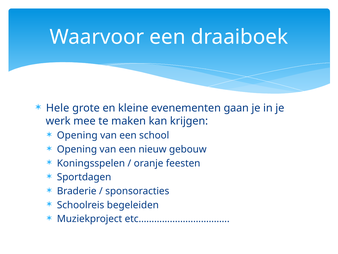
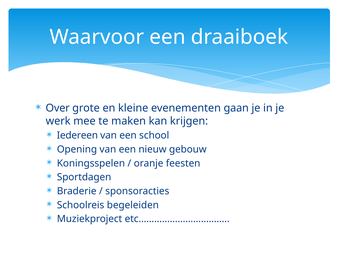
Hele: Hele -> Over (58, 108)
Opening: Opening -> Iedereen (77, 135)
